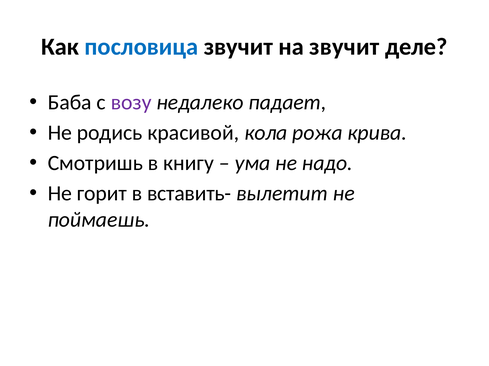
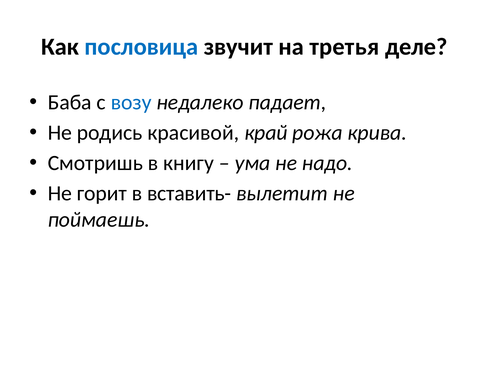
на звучит: звучит -> третья (344, 47)
возу colour: purple -> blue (131, 103)
кола: кола -> край (266, 133)
